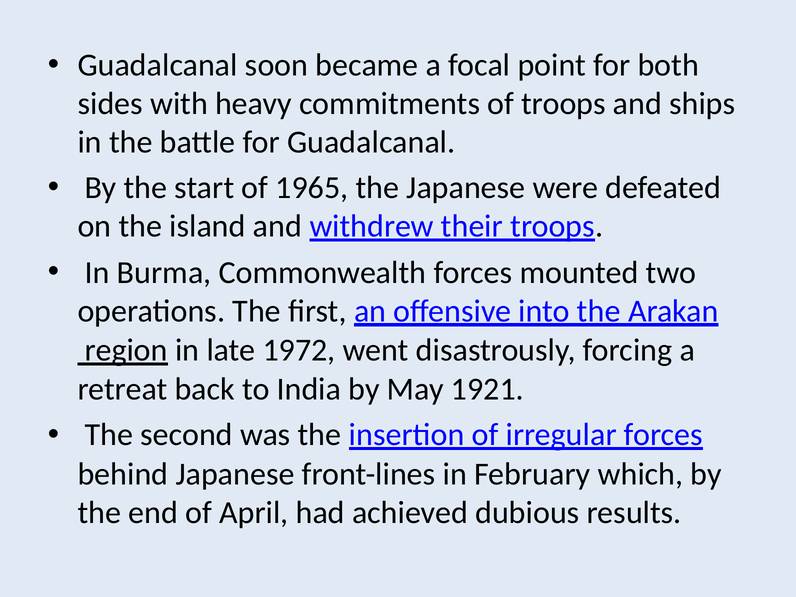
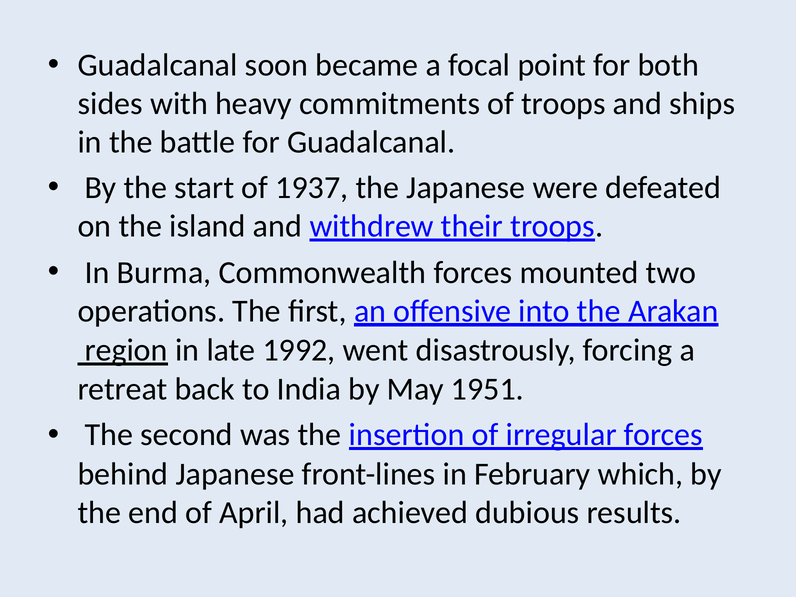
1965: 1965 -> 1937 (312, 188)
1972: 1972 -> 1992 (299, 350)
1921: 1921 -> 1951 (487, 389)
